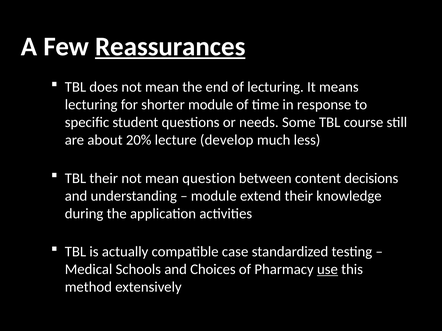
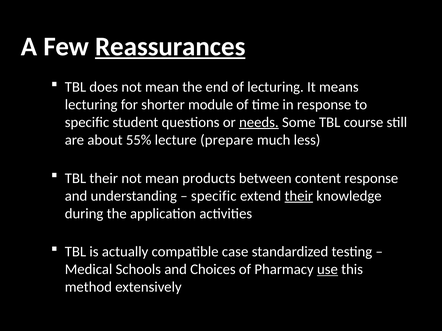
needs underline: none -> present (259, 122)
20%: 20% -> 55% (139, 140)
develop: develop -> prepare (227, 140)
question: question -> products (209, 178)
content decisions: decisions -> response (371, 178)
module: module -> specific (214, 196)
their underline: none -> present (299, 196)
